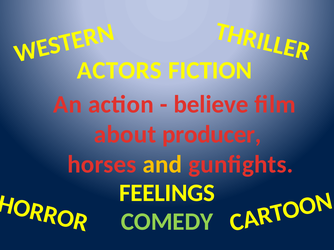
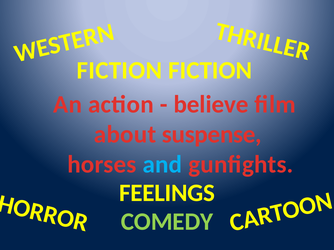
ACTORS: ACTORS -> FICTION (119, 71)
producer: producer -> suspense (212, 135)
and colour: yellow -> light blue (162, 165)
